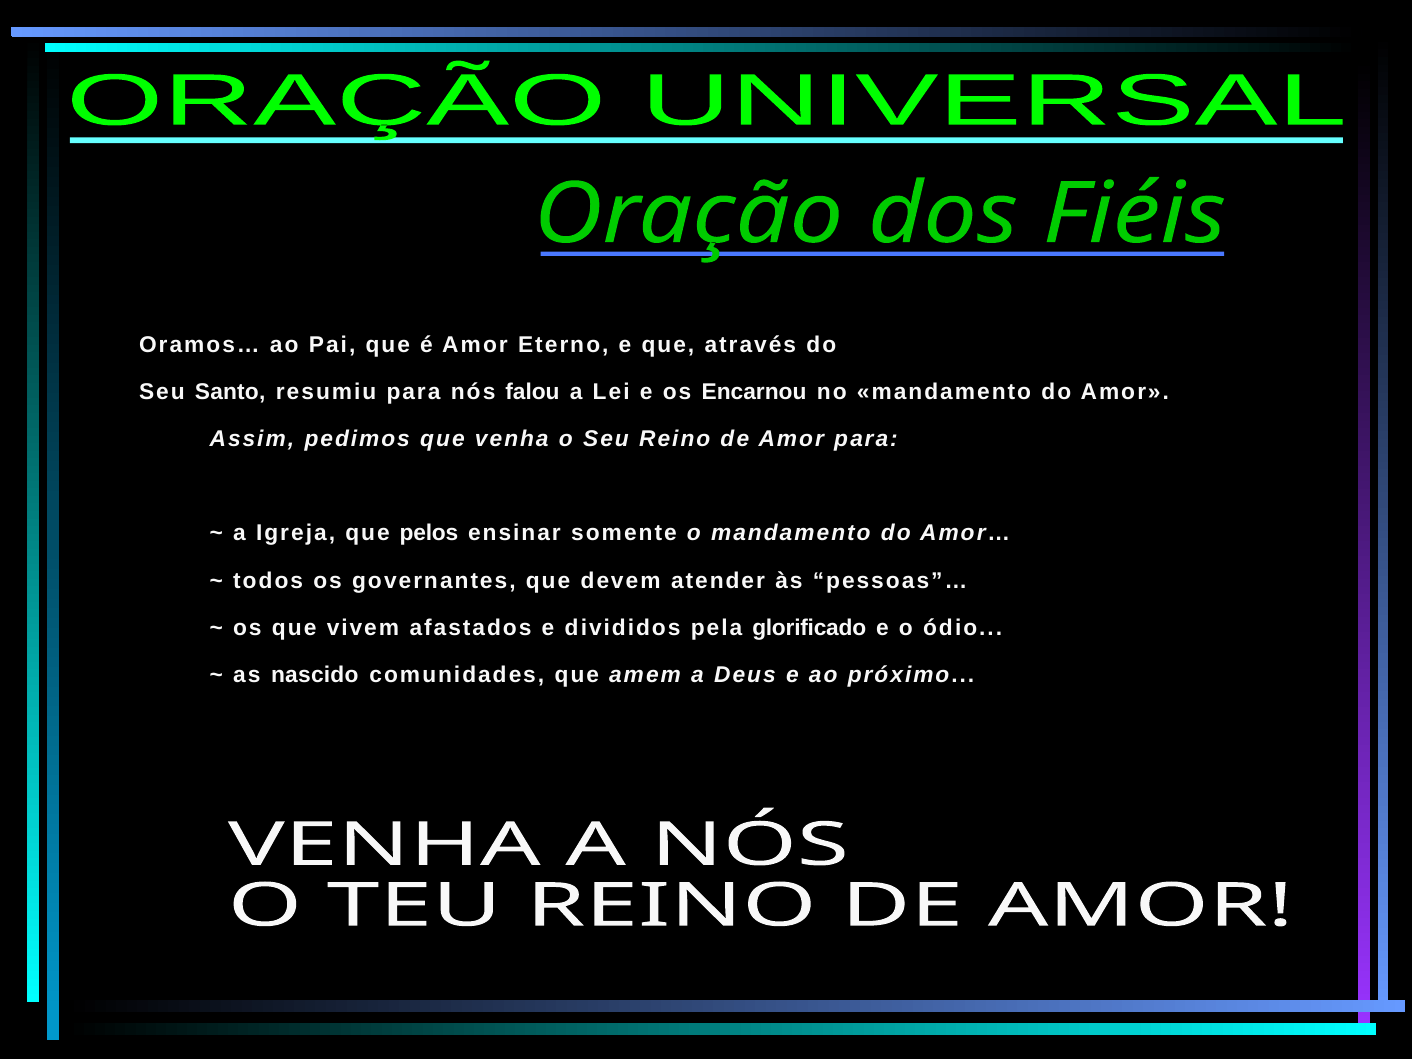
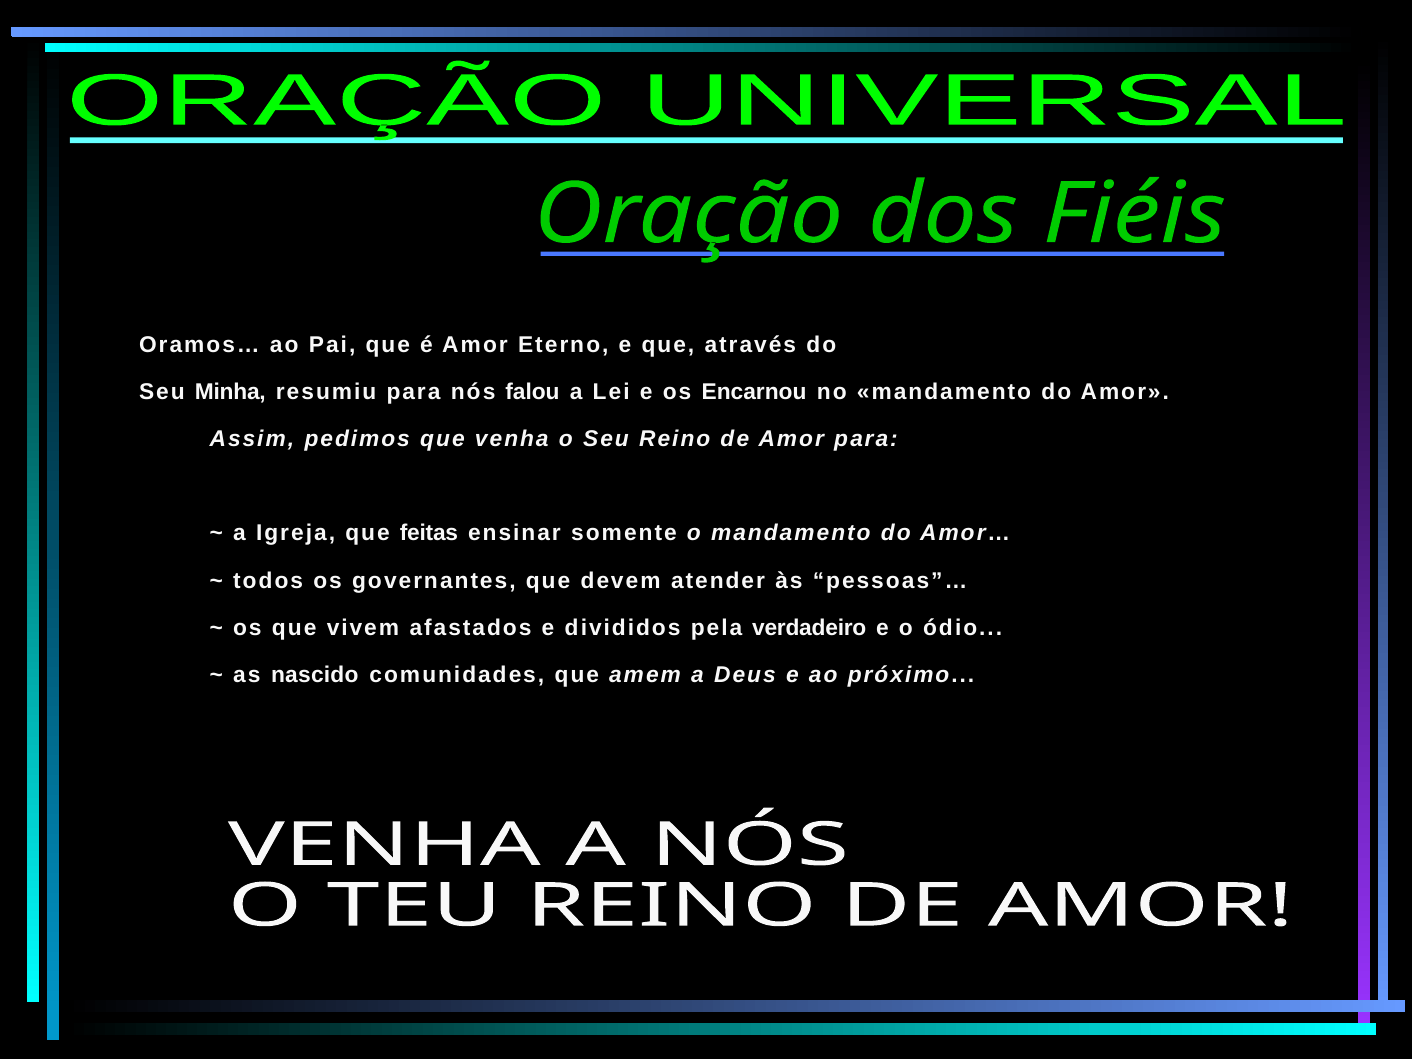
Santo: Santo -> Minha (230, 392)
pelos: pelos -> feitas (429, 533)
glorificado: glorificado -> verdadeiro (809, 628)
